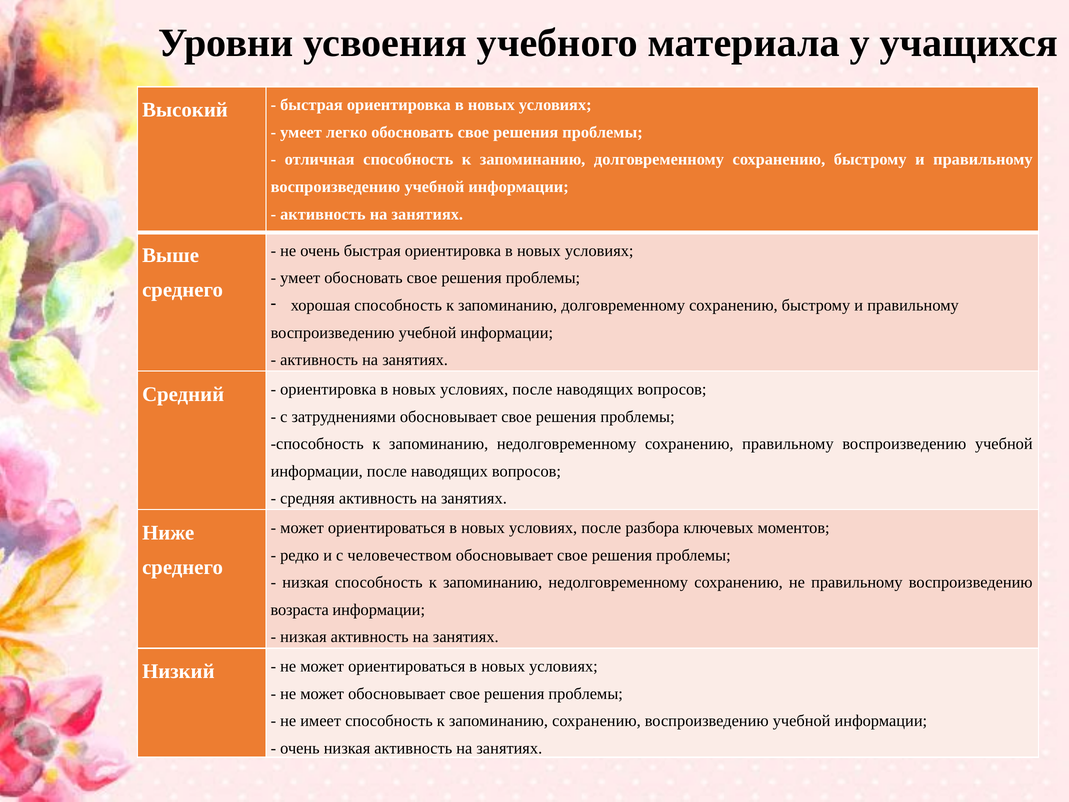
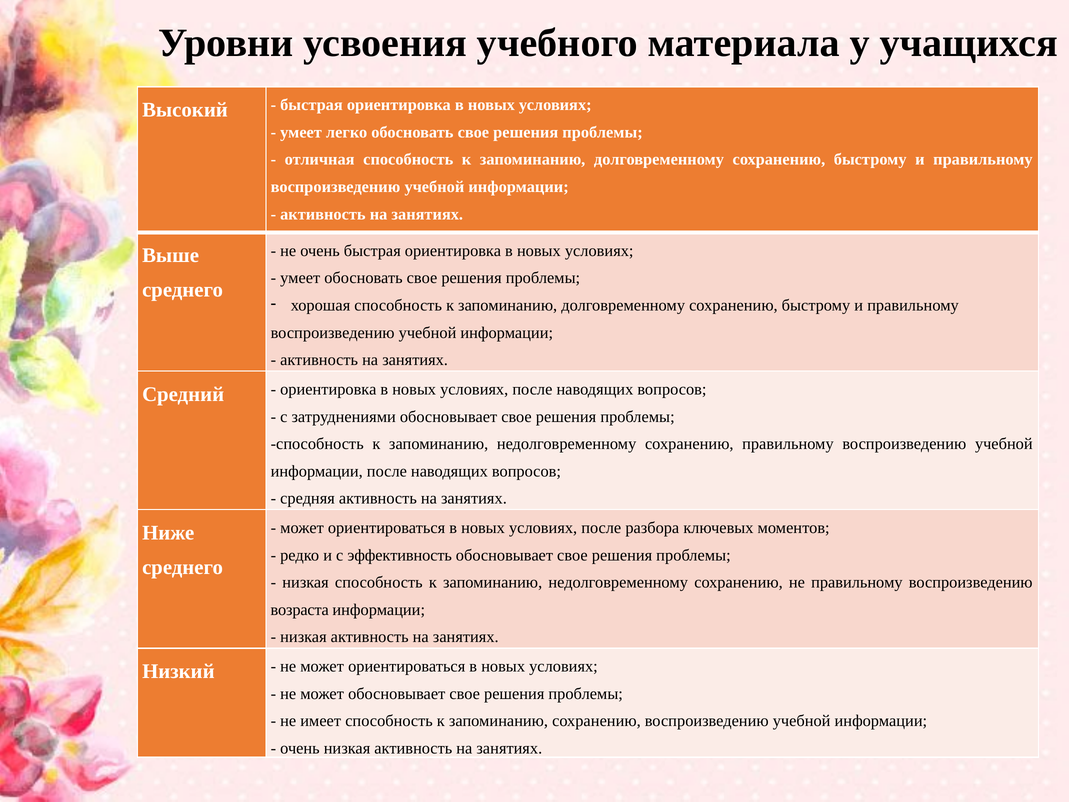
человечеством: человечеством -> эффективность (400, 555)
